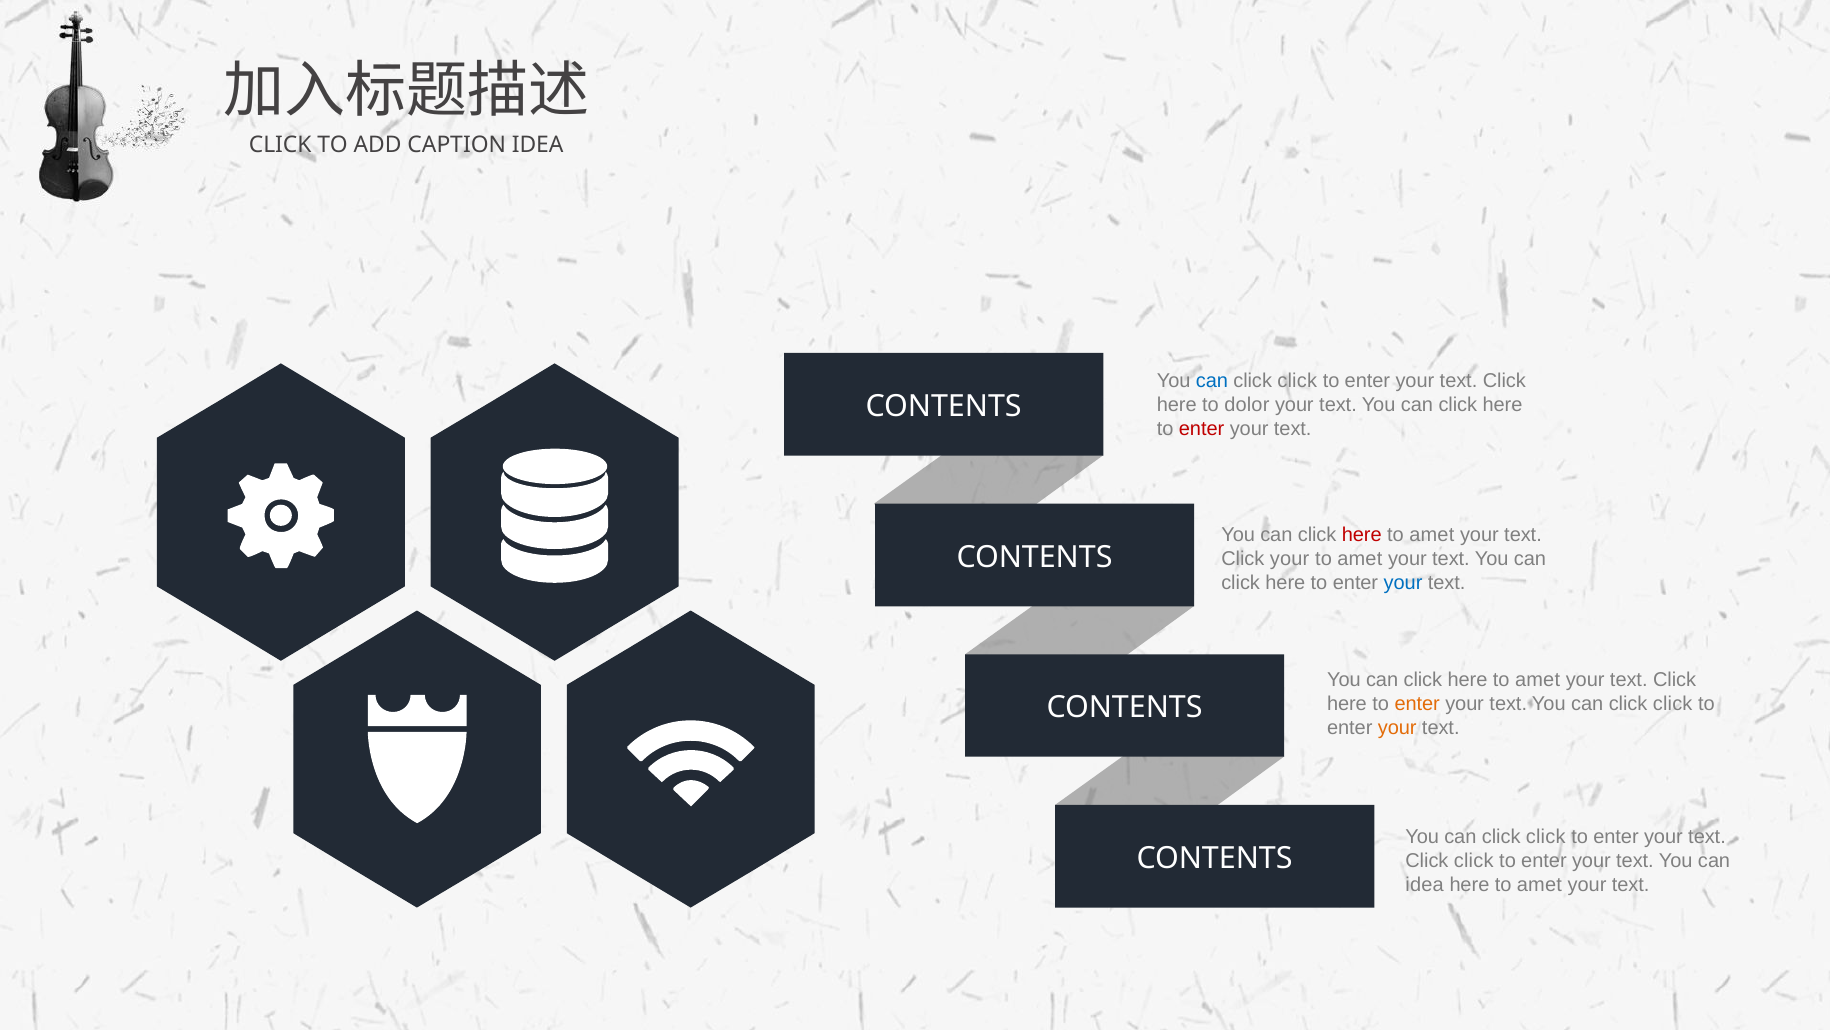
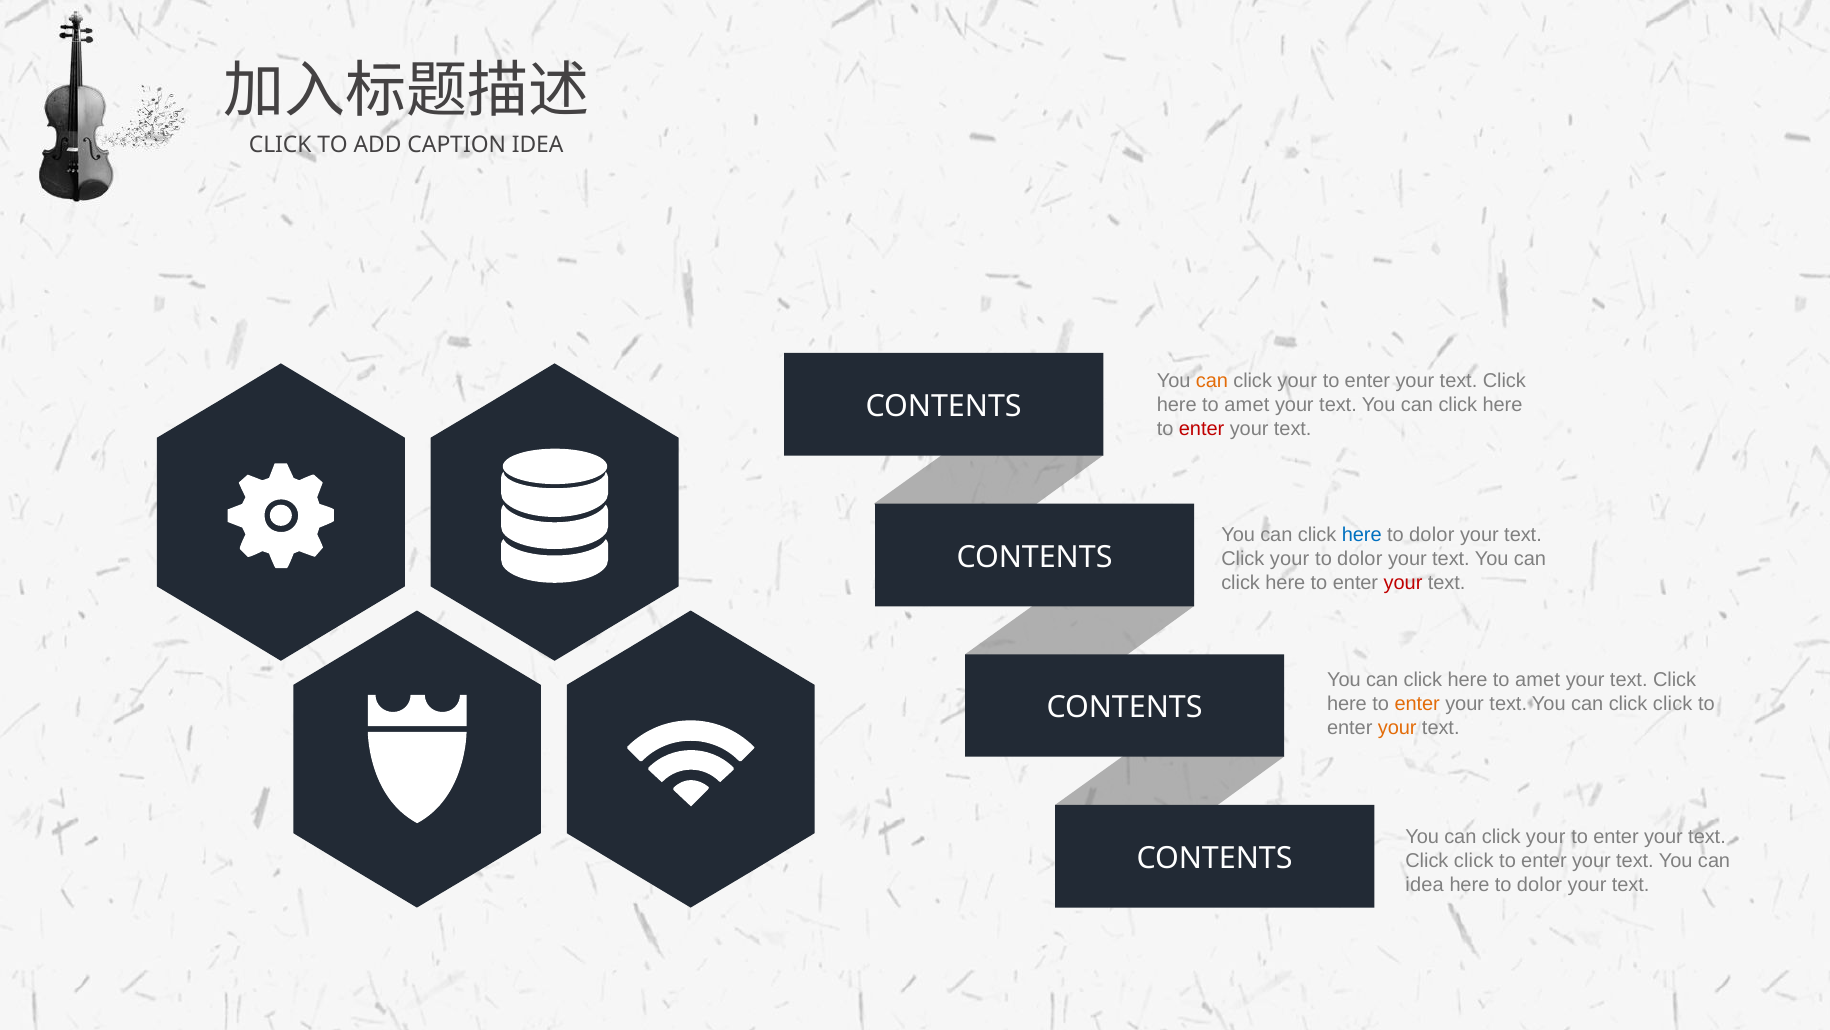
can colour: blue -> orange (1212, 381)
click: click -> your (1297, 381)
dolor: dolor -> amet (1247, 405)
here colour: red -> blue (1362, 535)
amet: amet -> dolor (1432, 535)
amet: amet -> dolor (1360, 559)
your colour: blue -> red (1403, 583)
click: click -> your (1546, 836)
amet: amet -> dolor (1539, 884)
